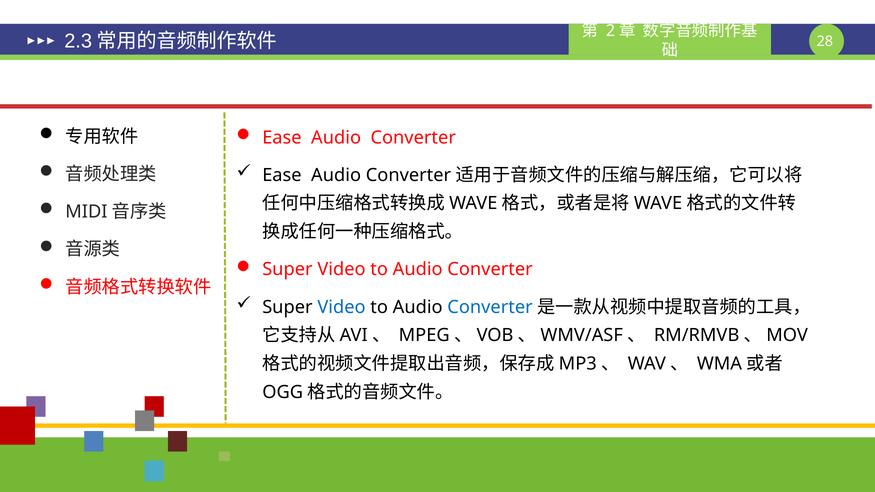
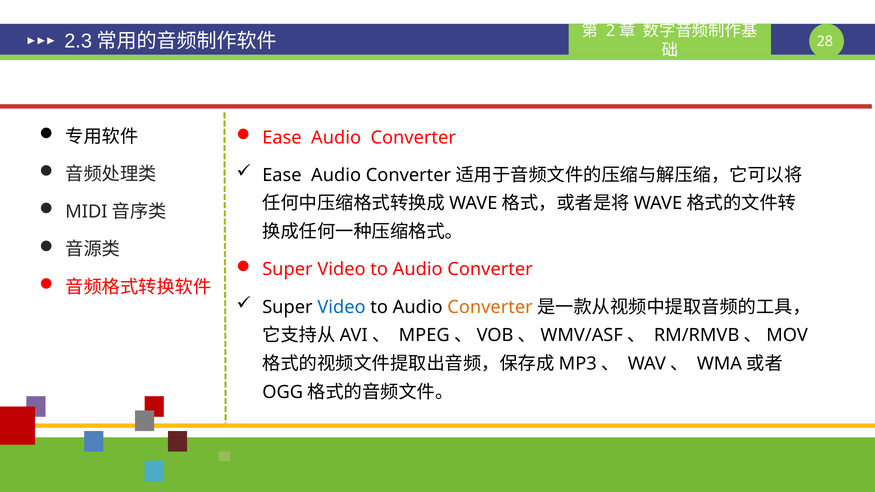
Converter colour: blue -> orange (490, 307)
